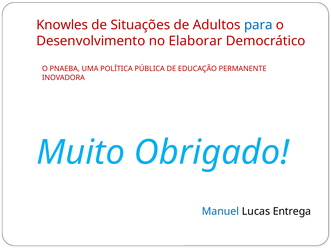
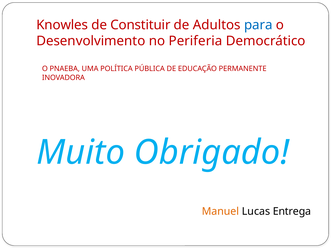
Situações: Situações -> Constituir (140, 25)
Elaborar: Elaborar -> Periferia (195, 41)
Manuel colour: blue -> orange (221, 211)
